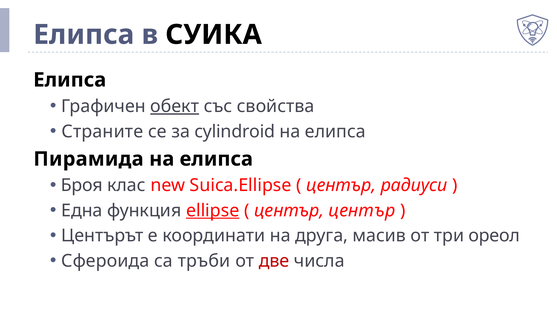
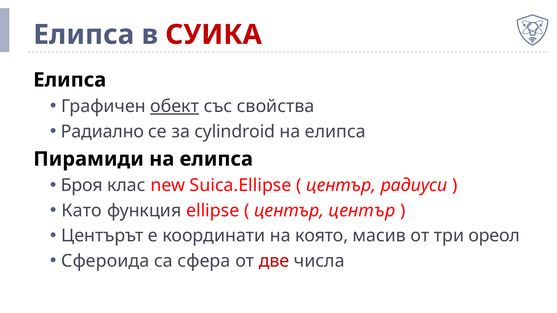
СУИКА colour: black -> red (214, 35)
Страните: Страните -> Радиално (103, 132)
Пирамида: Пирамида -> Пирамиди (89, 159)
Една: Една -> Като (82, 211)
ellipse underline: present -> none (213, 211)
друга: друга -> която (322, 236)
тръби: тръби -> сфера (204, 261)
